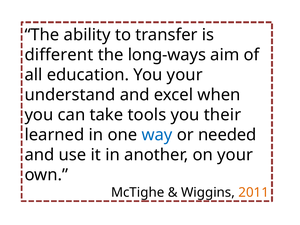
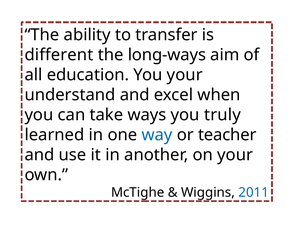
tools: tools -> ways (147, 115)
their: their -> truly (222, 115)
needed: needed -> teacher (227, 135)
2011 colour: orange -> blue (254, 193)
